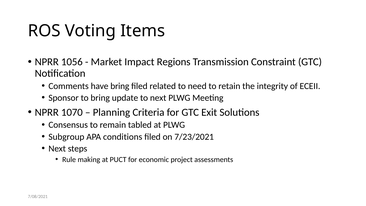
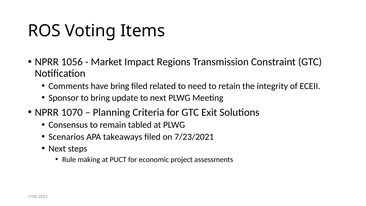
Subgroup: Subgroup -> Scenarios (66, 137)
conditions: conditions -> takeaways (123, 137)
